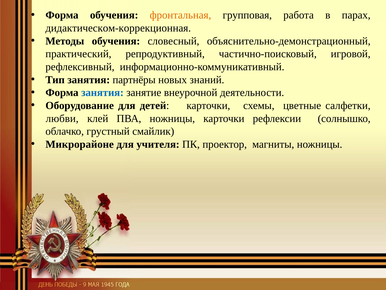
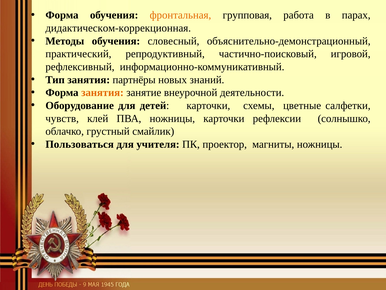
занятия colour: blue -> orange (102, 92)
любви: любви -> чувств (62, 118)
Микрорайоне: Микрорайоне -> Пользоваться (80, 144)
